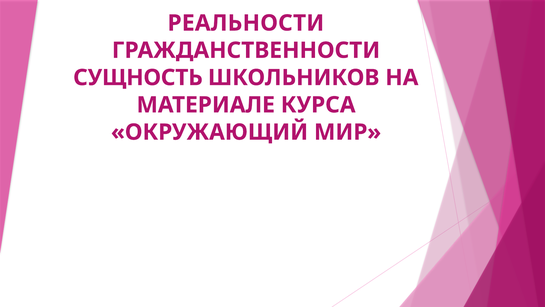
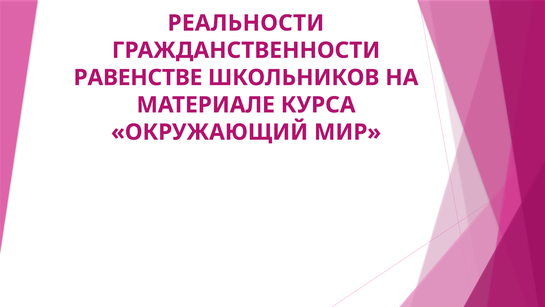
СУЩНОСТЬ: СУЩНОСТЬ -> РАВЕНСТВЕ (138, 78)
